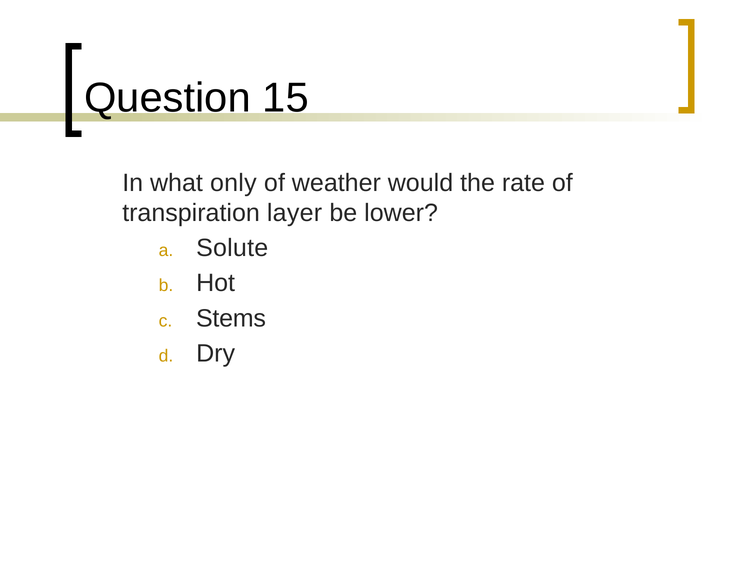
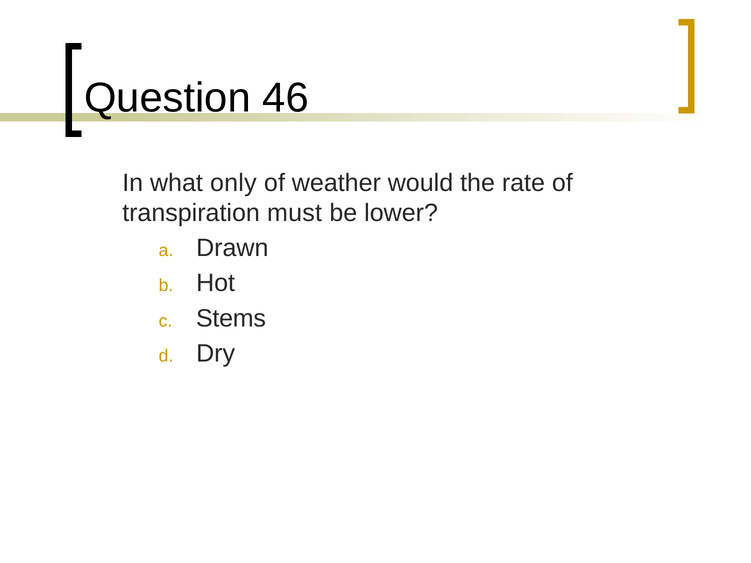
15: 15 -> 46 (286, 98)
layer: layer -> must (295, 213)
Solute: Solute -> Drawn (232, 248)
